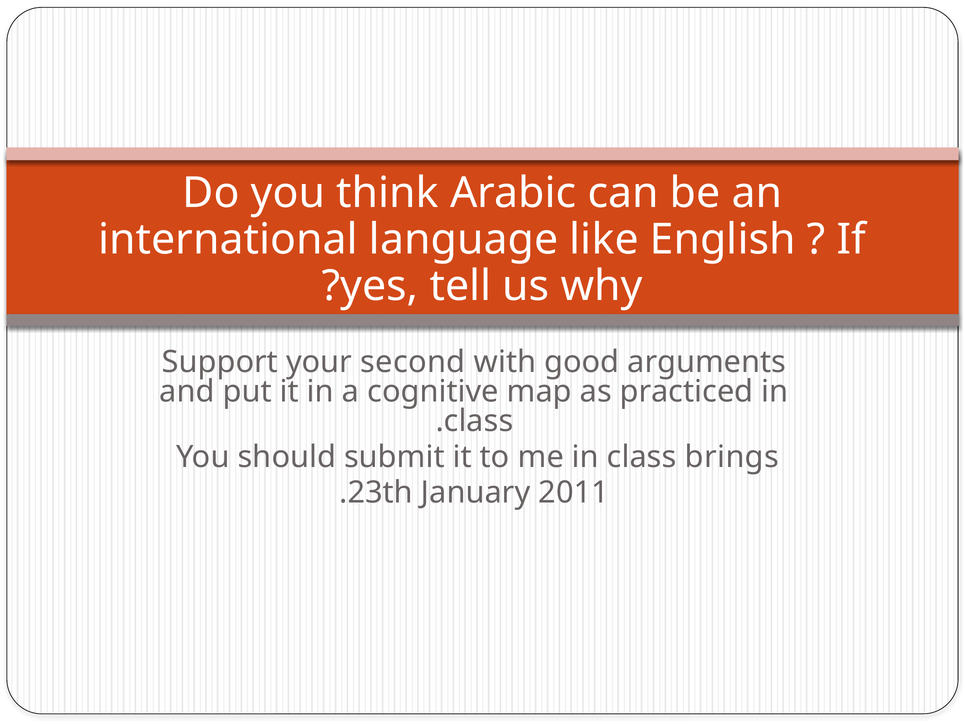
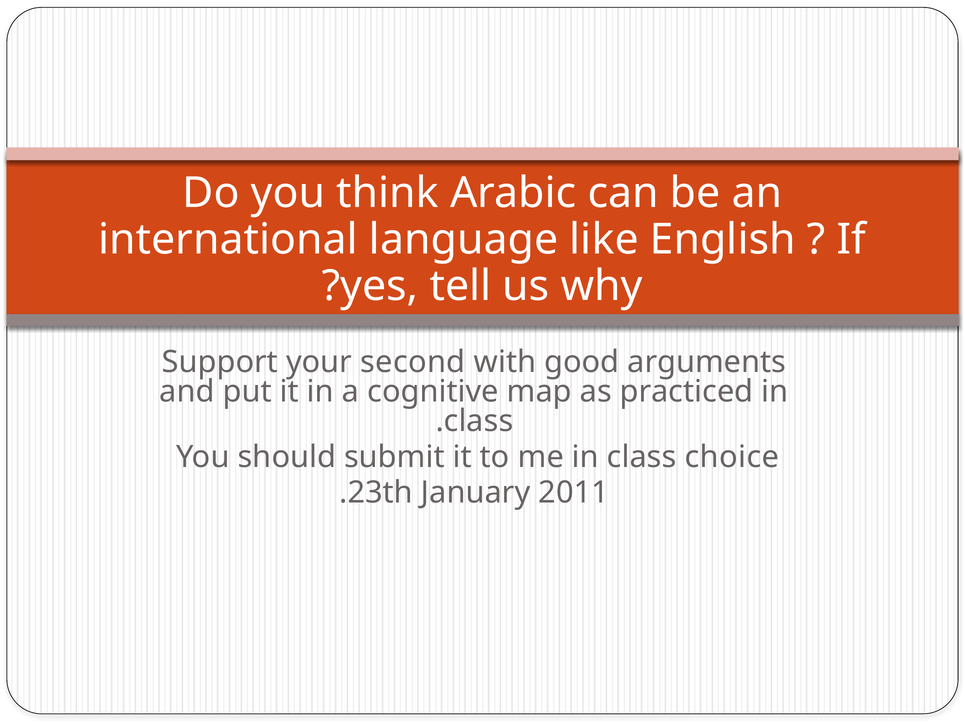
brings: brings -> choice (732, 457)
